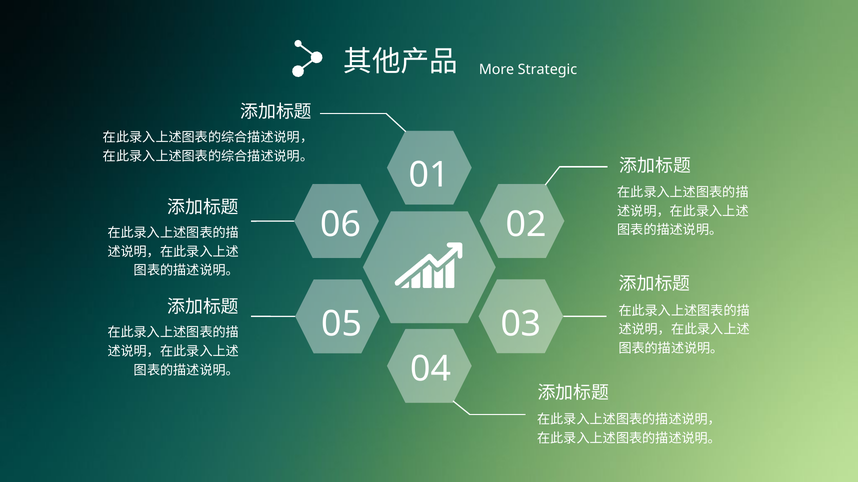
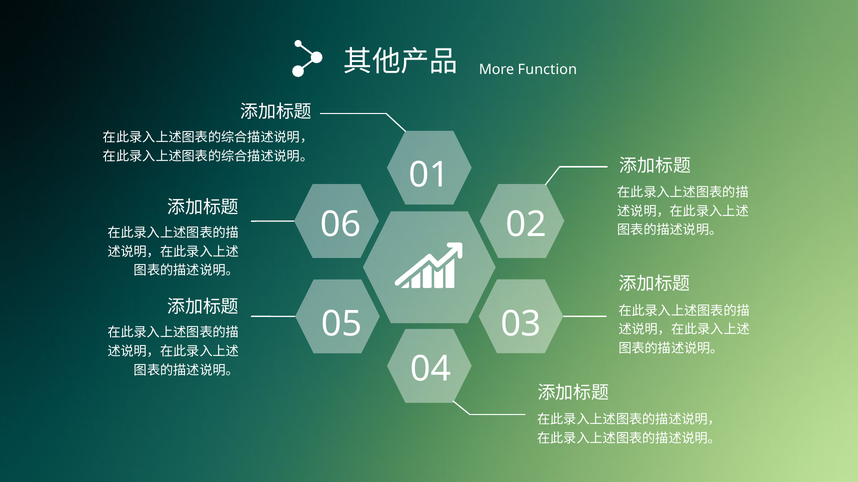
Strategic: Strategic -> Function (547, 70)
